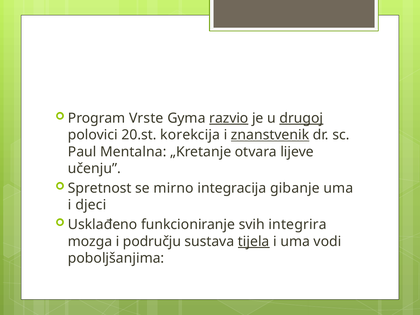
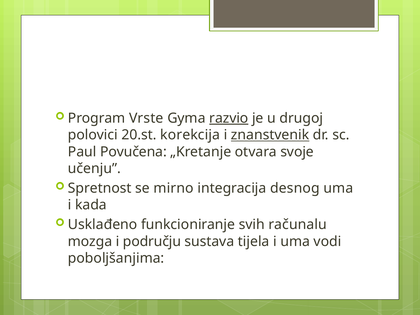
drugoj underline: present -> none (301, 118)
Mentalna: Mentalna -> Povučena (133, 152)
lijeve: lijeve -> svoje (297, 152)
gibanje: gibanje -> desnog (295, 188)
djeci: djeci -> kada (91, 205)
integrira: integrira -> računalu (298, 225)
tijela underline: present -> none (254, 241)
